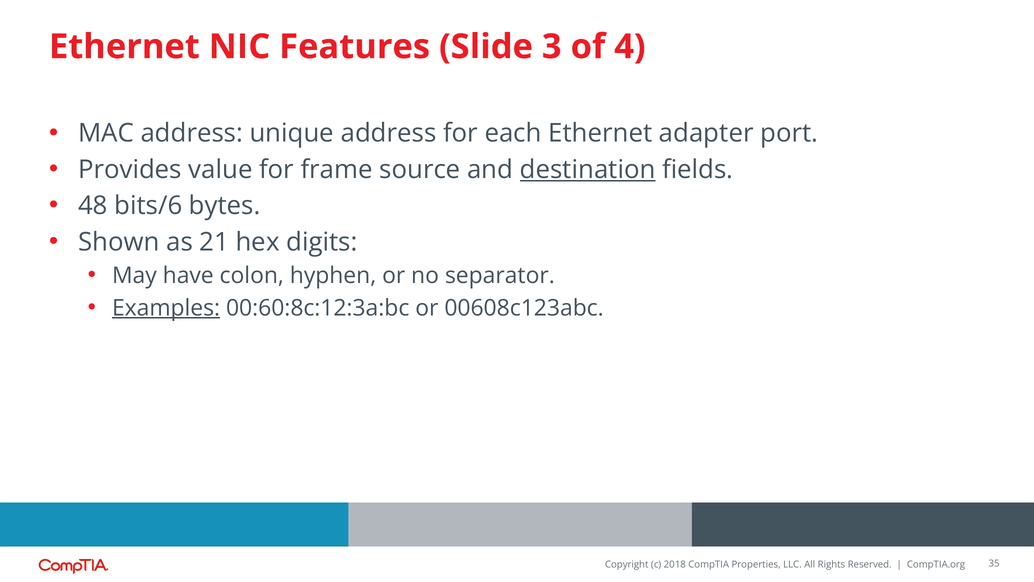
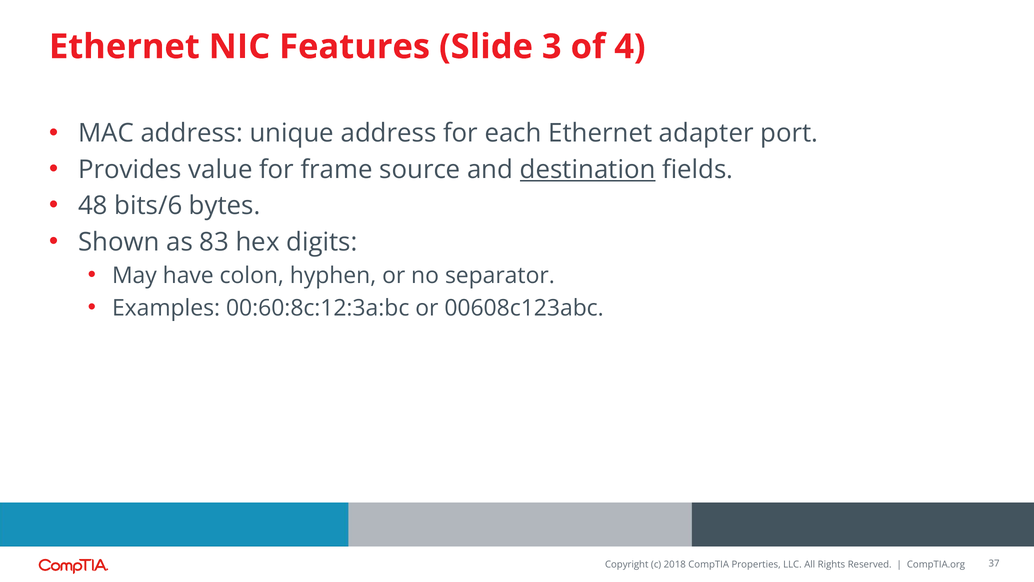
21: 21 -> 83 (214, 242)
Examples underline: present -> none (166, 308)
35: 35 -> 37 (994, 563)
